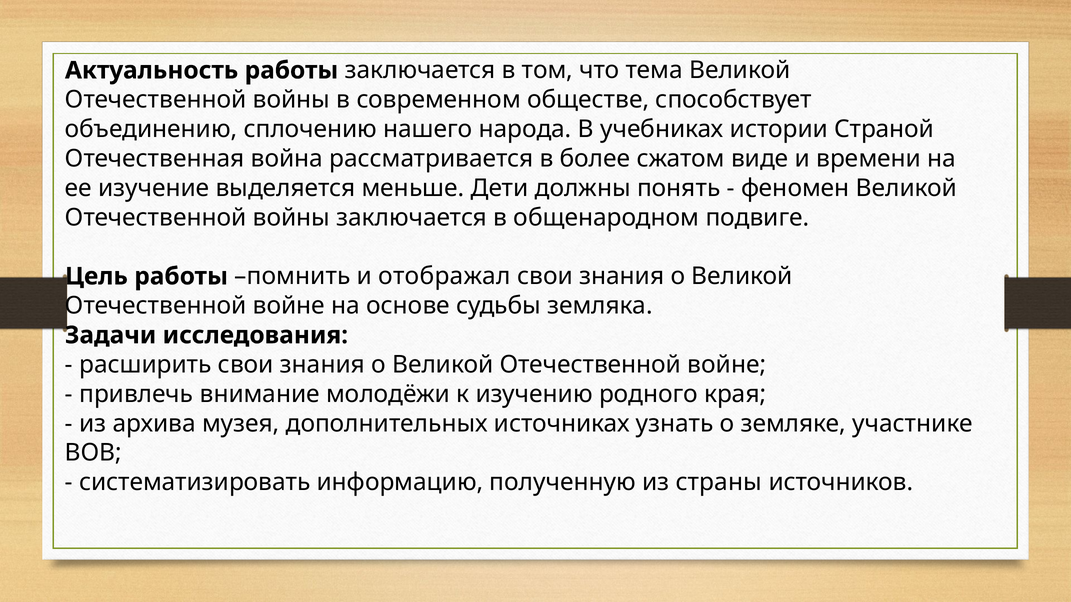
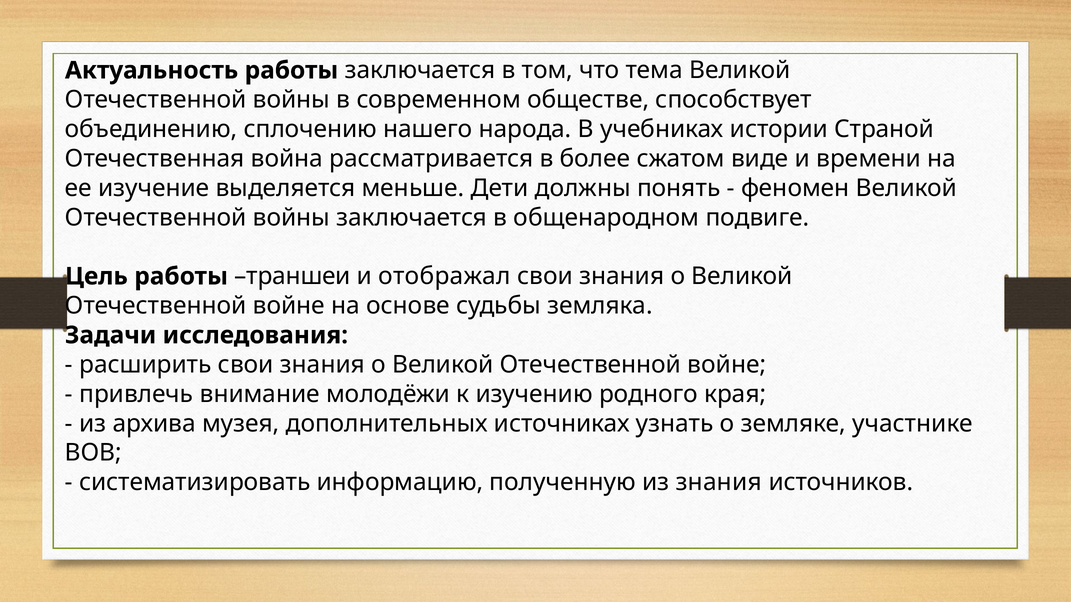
помнить: помнить -> траншеи (293, 277)
из страны: страны -> знания (719, 483)
